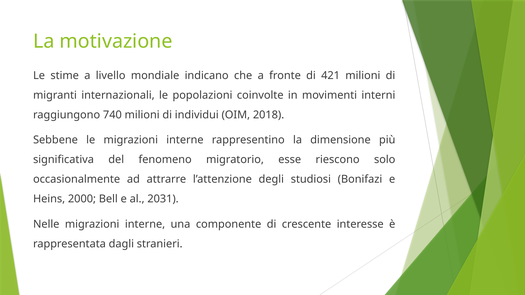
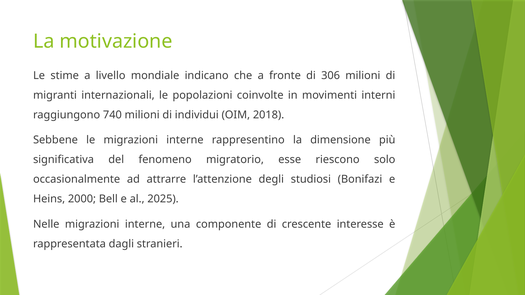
421: 421 -> 306 (331, 76)
2031: 2031 -> 2025 (163, 199)
